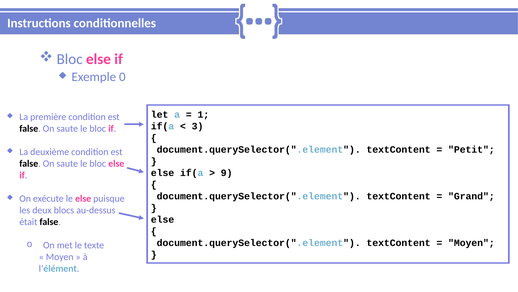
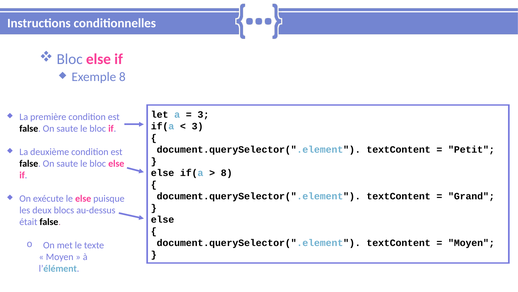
Exemple 0: 0 -> 8 (122, 77)
1: 1 -> 3 (203, 114)
9: 9 -> 8 (227, 173)
